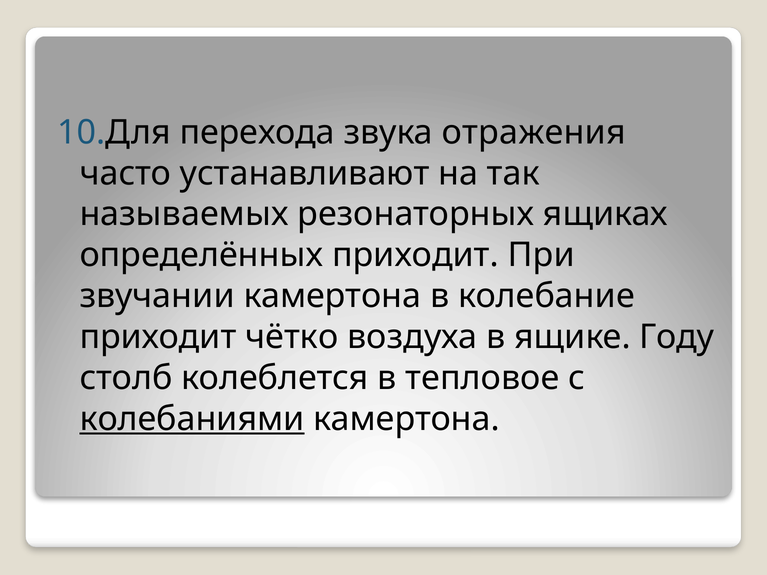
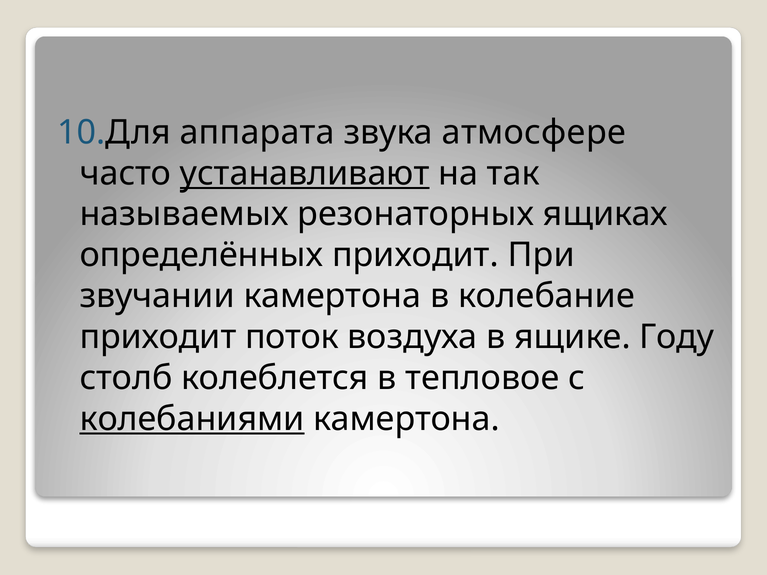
перехода: перехода -> аппарата (257, 132)
отражения: отражения -> атмосфере (534, 132)
устанавливают underline: none -> present (305, 173)
чётко: чётко -> поток (292, 337)
